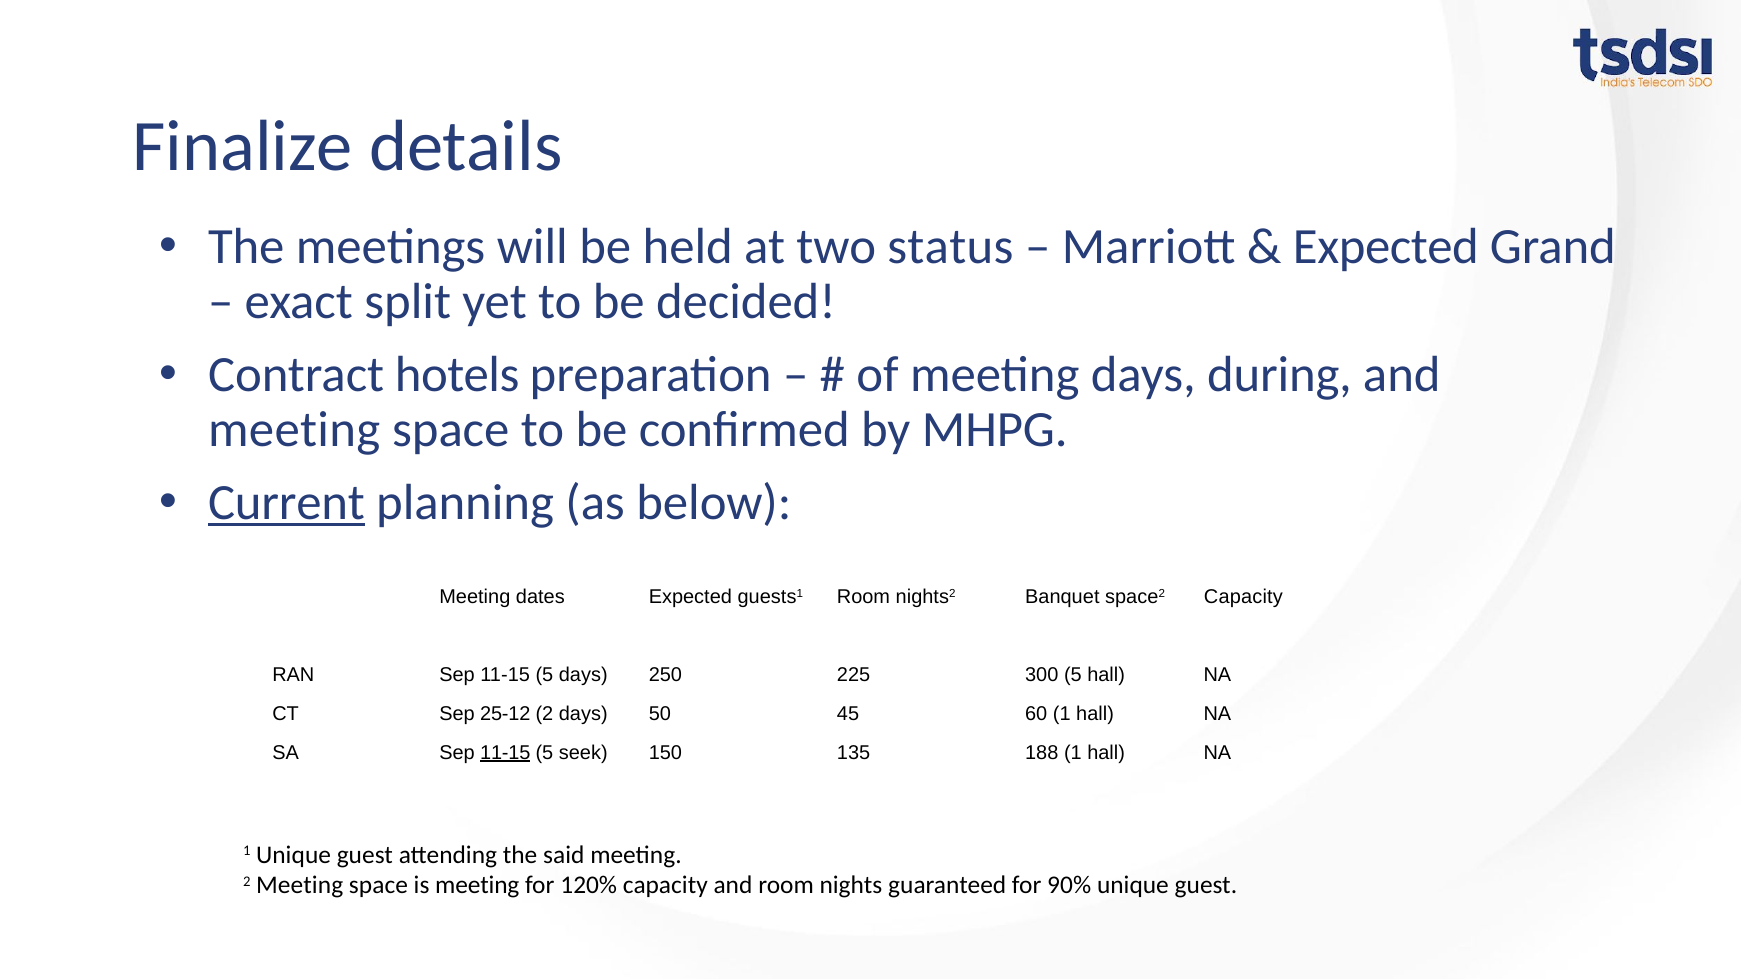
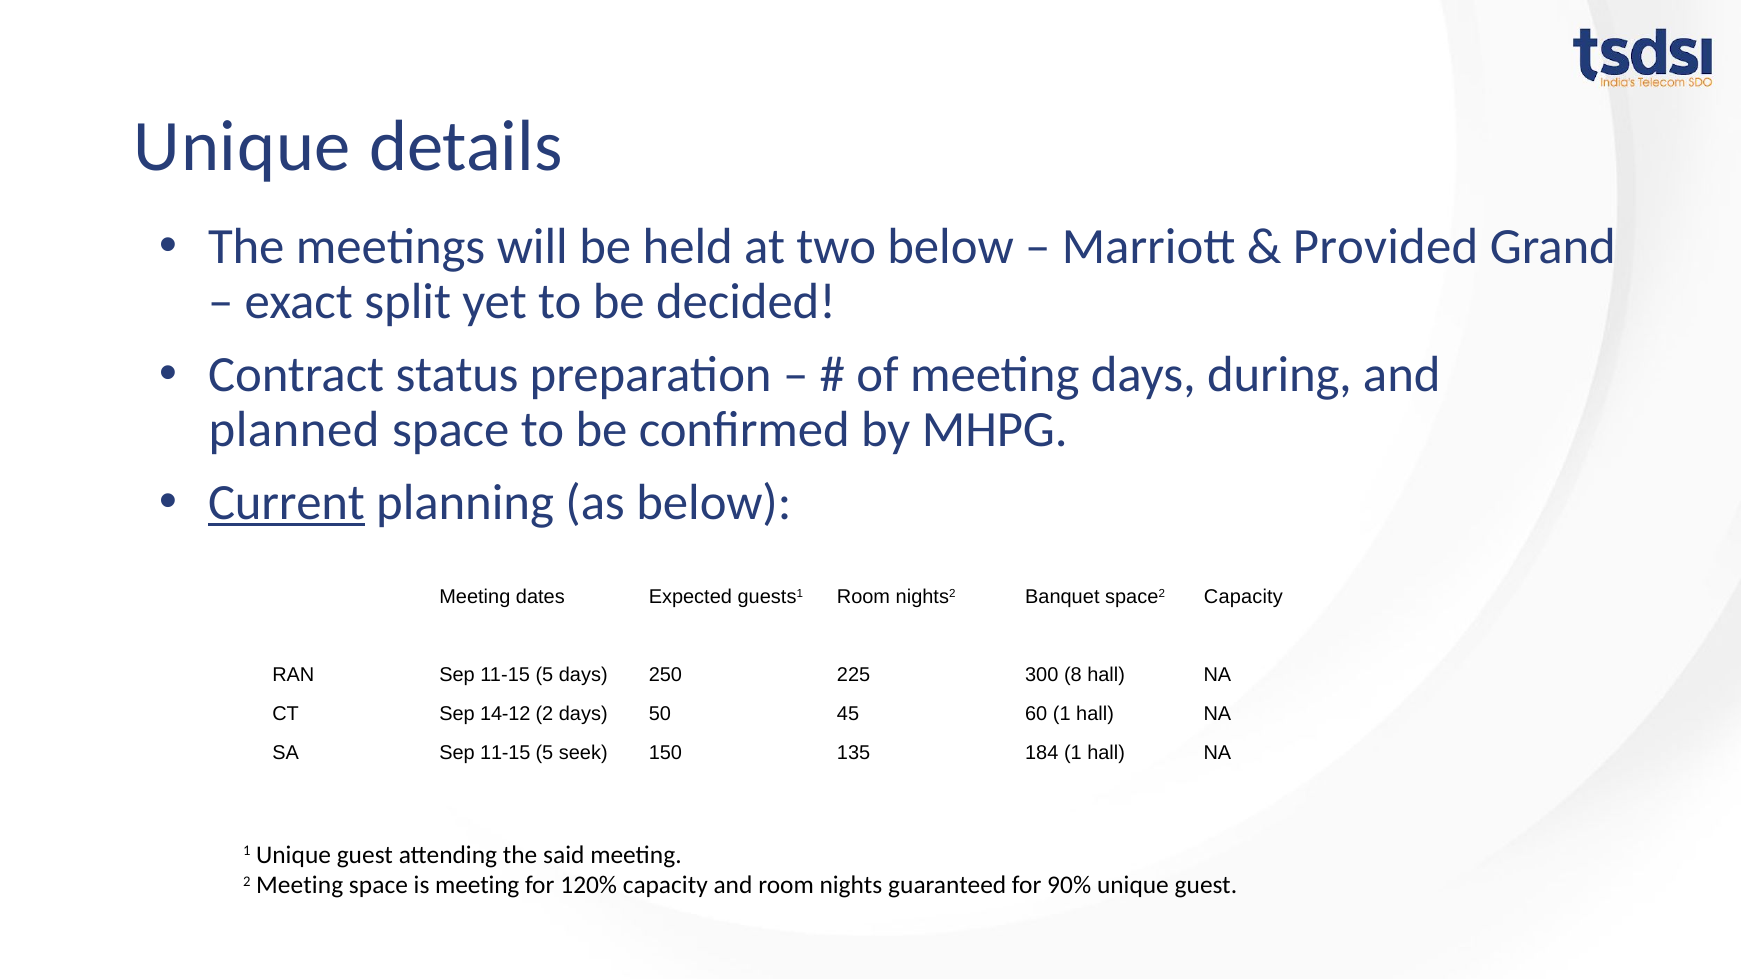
Finalize: Finalize -> Unique (242, 146)
two status: status -> below (951, 247)
Expected: Expected -> Provided (1386, 247)
hotels: hotels -> status (457, 375)
meeting: meeting -> planned (294, 430)
300 5: 5 -> 8 (1073, 675)
25-12: 25-12 -> 14-12 (505, 714)
11-15 underline: present -> none (505, 753)
188: 188 -> 184 (1042, 753)
